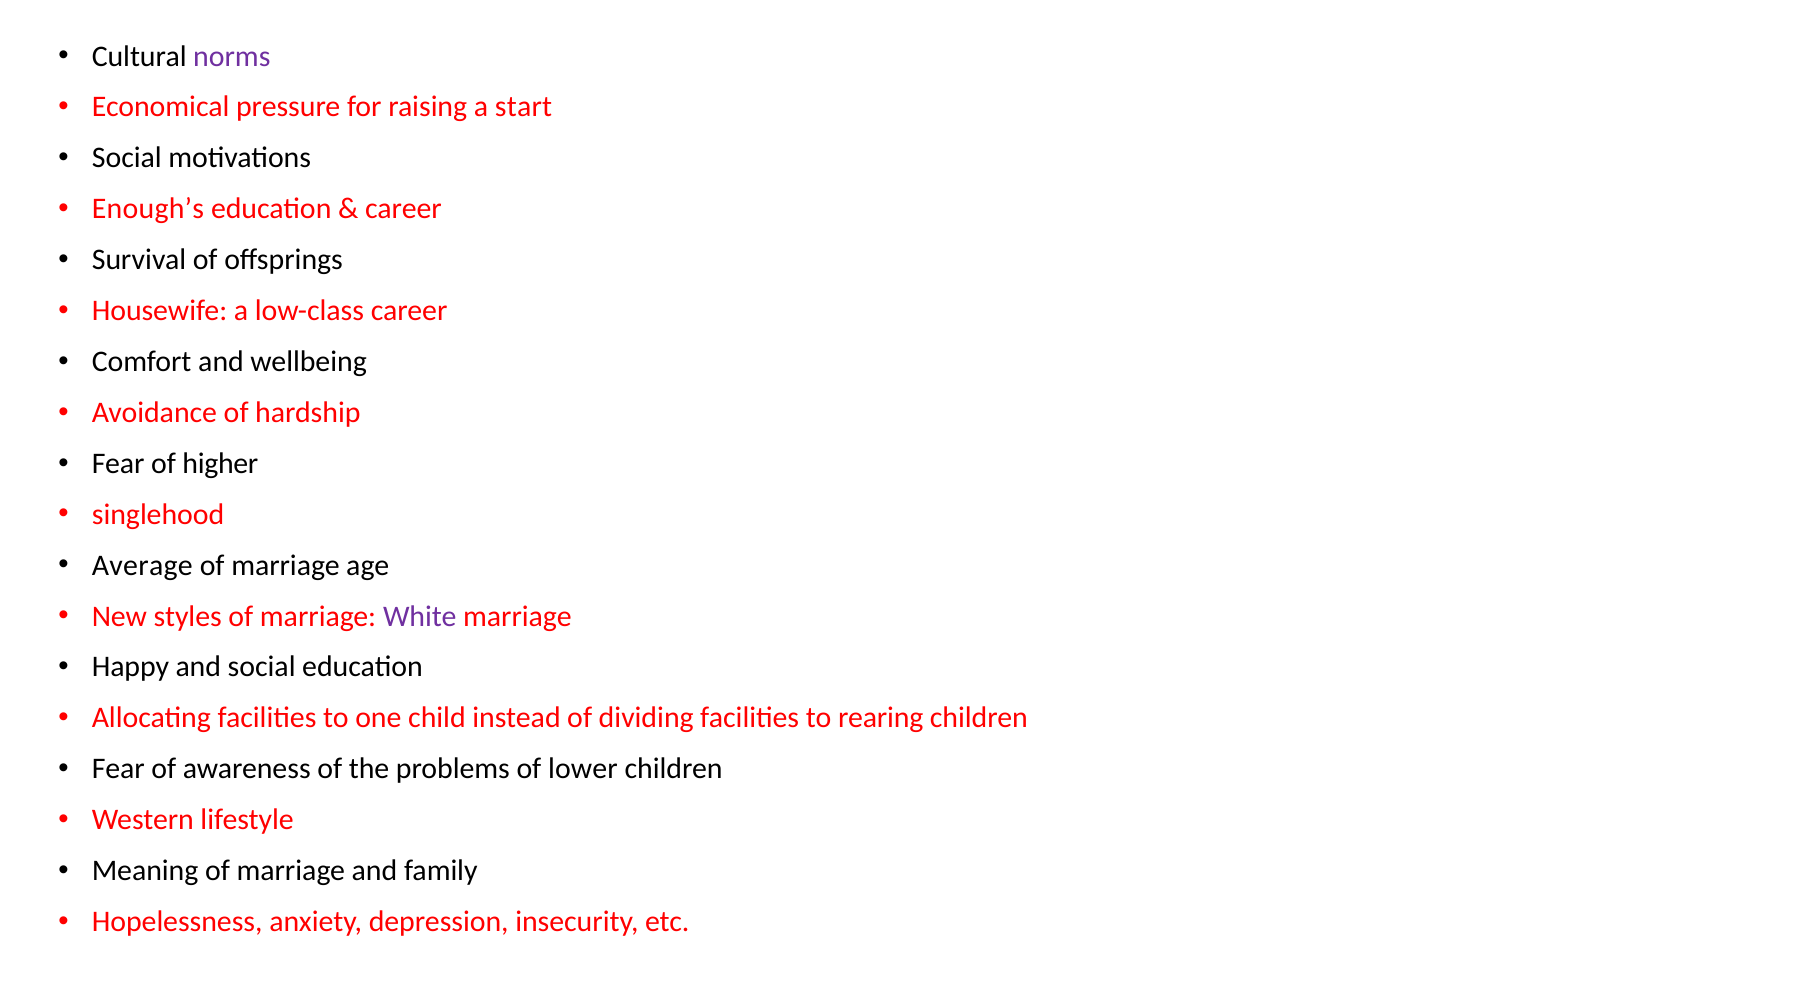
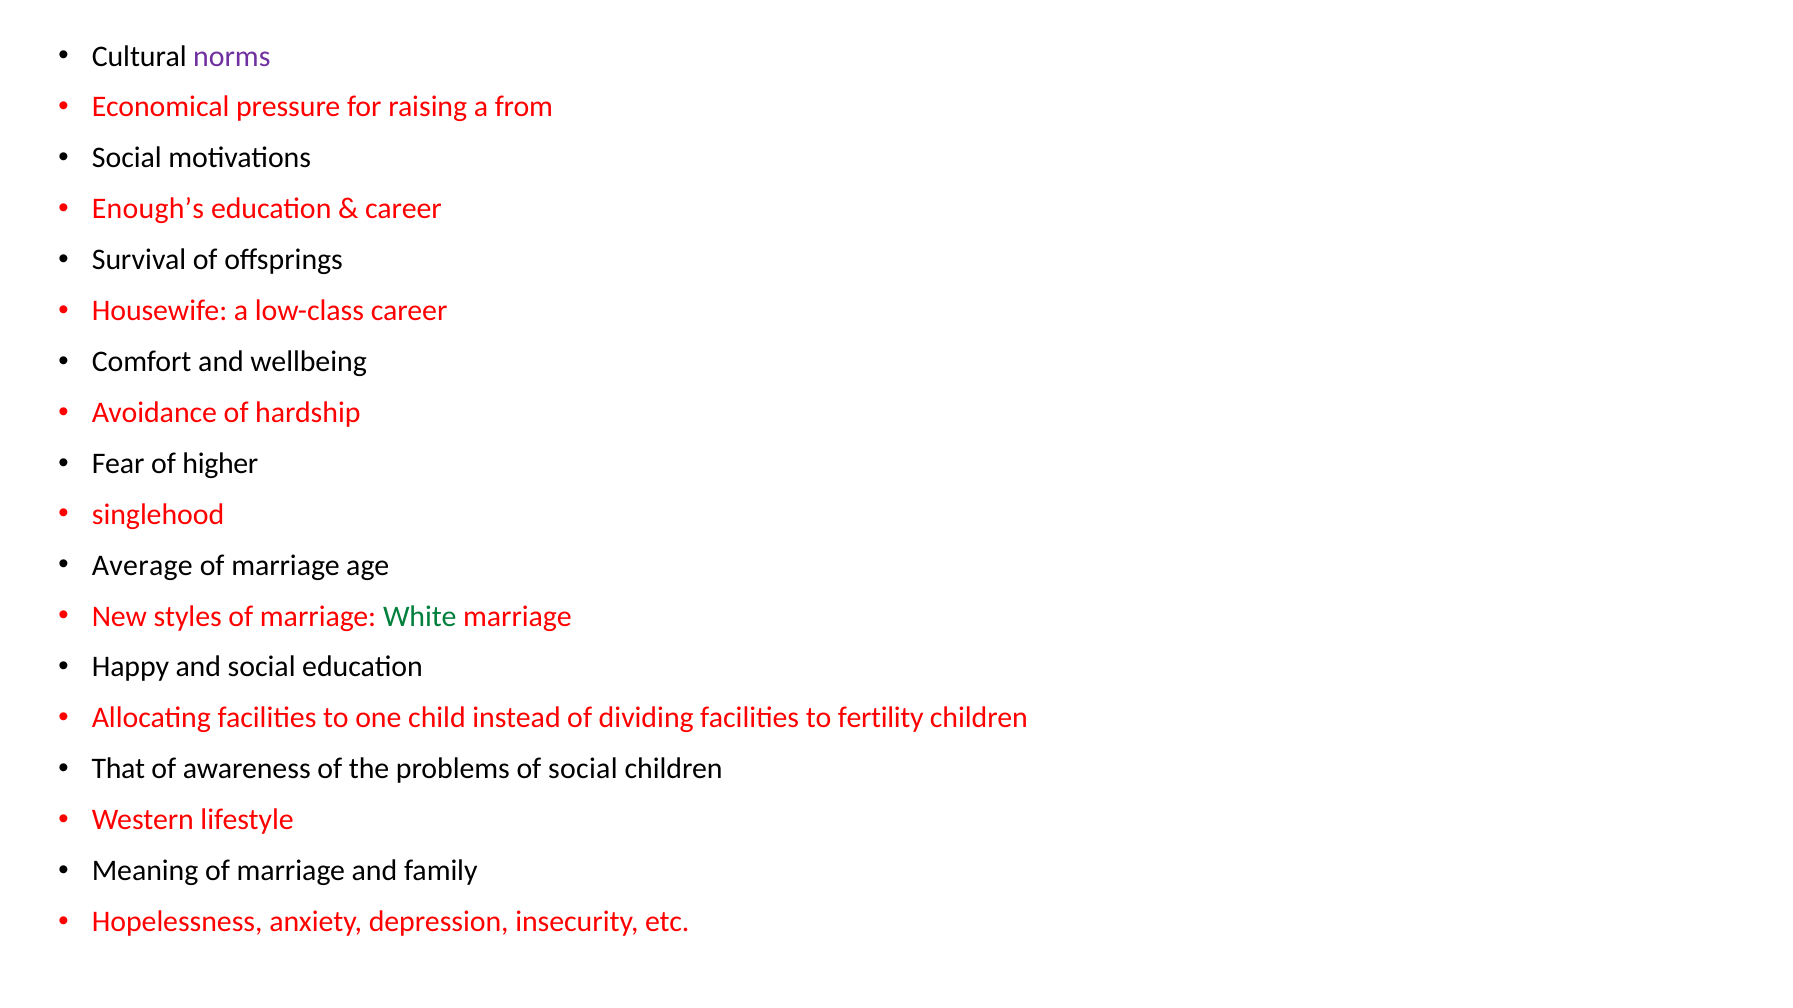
start: start -> from (524, 107)
White colour: purple -> green (420, 617)
rearing: rearing -> fertility (881, 718)
Fear: Fear -> That (118, 769)
of lower: lower -> social (583, 769)
